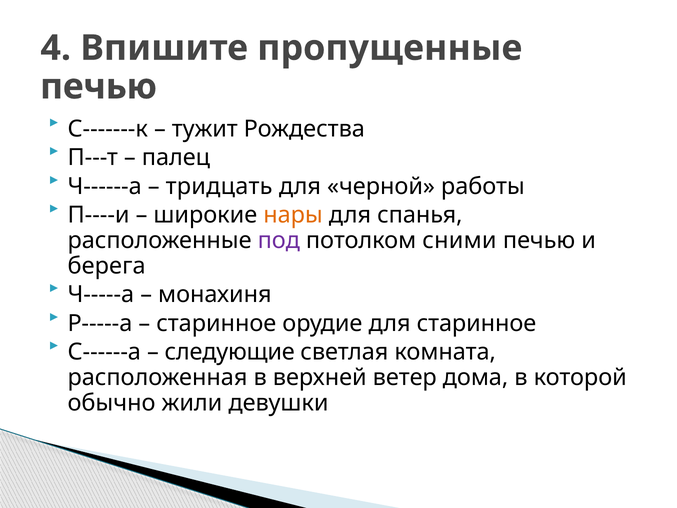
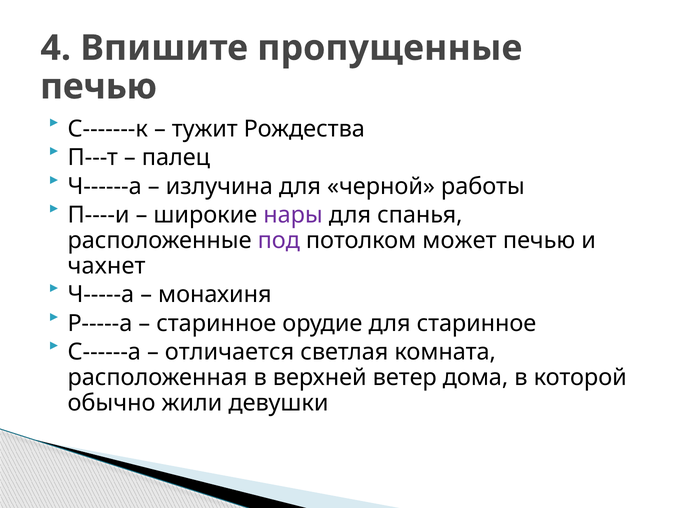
тридцать: тридцать -> излучина (219, 186)
нары colour: orange -> purple (293, 215)
сними: сними -> может (460, 240)
берега: берега -> чахнет (107, 266)
следующие: следующие -> отличается (230, 352)
